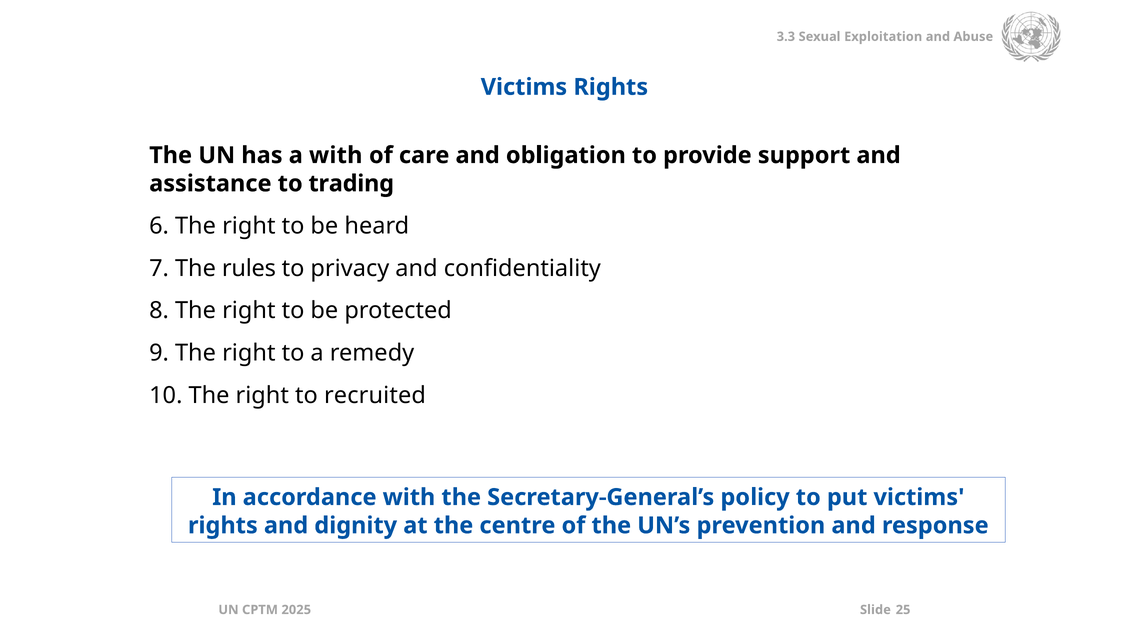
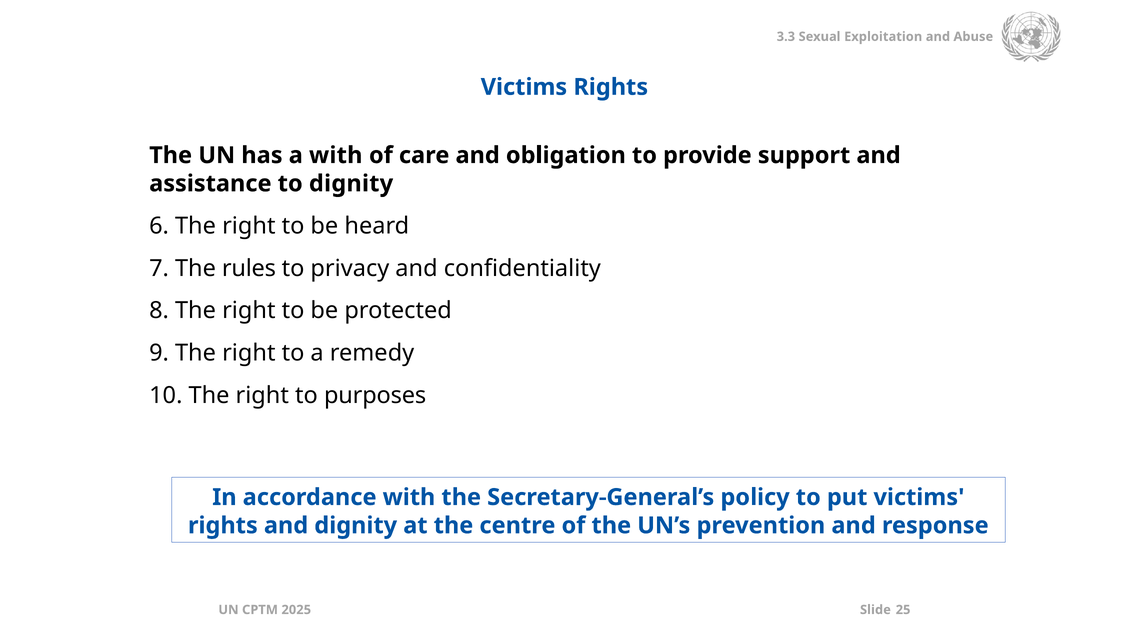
to trading: trading -> dignity (351, 184)
recruited: recruited -> purposes (375, 395)
